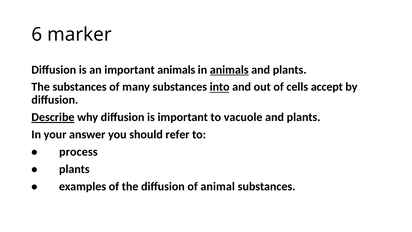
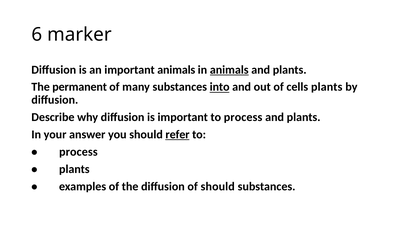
The substances: substances -> permanent (80, 87)
cells accept: accept -> plants (327, 87)
Describe underline: present -> none (53, 117)
to vacuole: vacuole -> process (243, 117)
refer underline: none -> present (178, 134)
of animal: animal -> should (218, 186)
